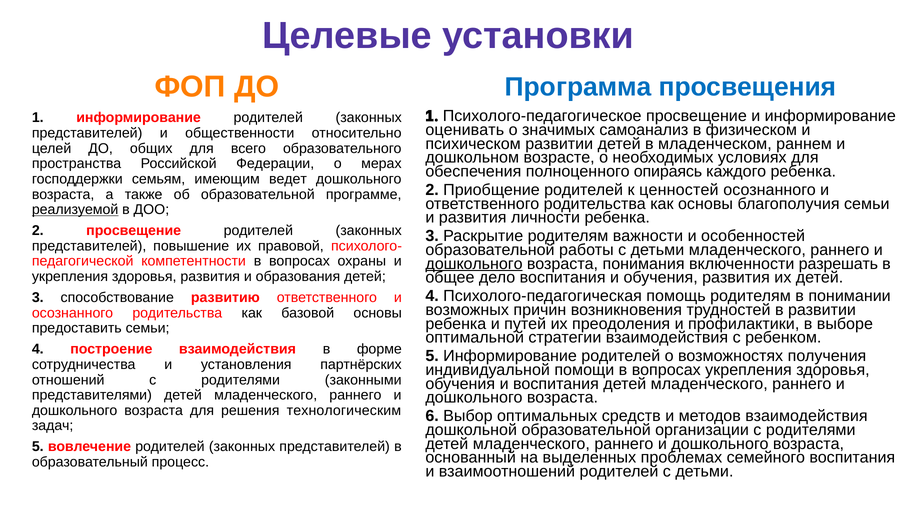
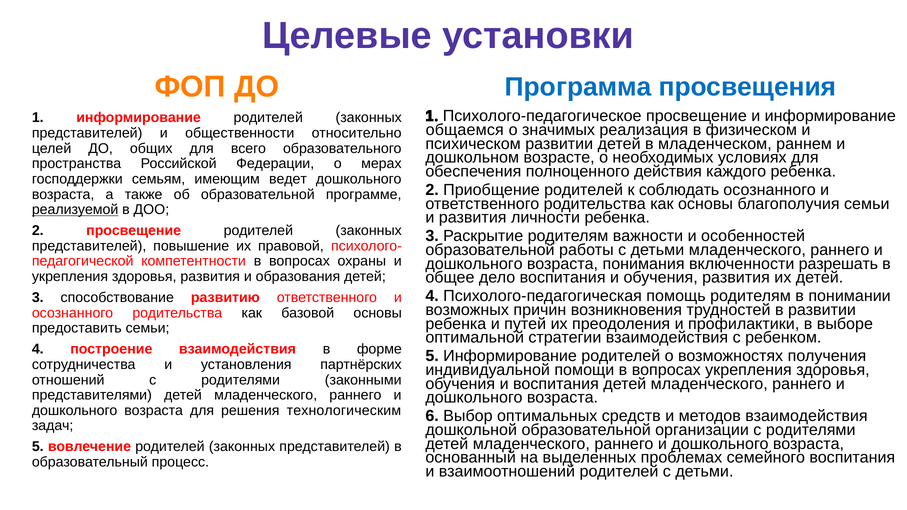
оценивать: оценивать -> общаемся (465, 130)
самоанализ: самоанализ -> реализация (644, 130)
опираясь: опираясь -> действия (668, 172)
ценностей: ценностей -> соблюдать (679, 190)
дошкольного underline: present -> none (474, 264)
